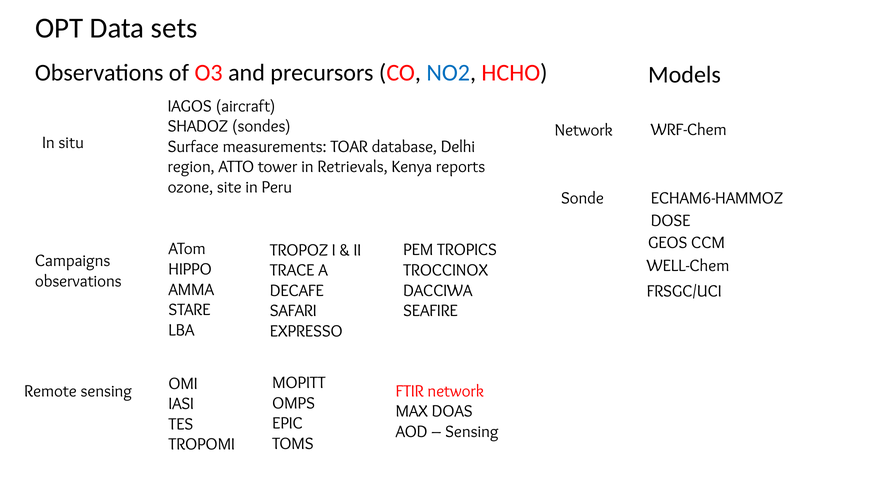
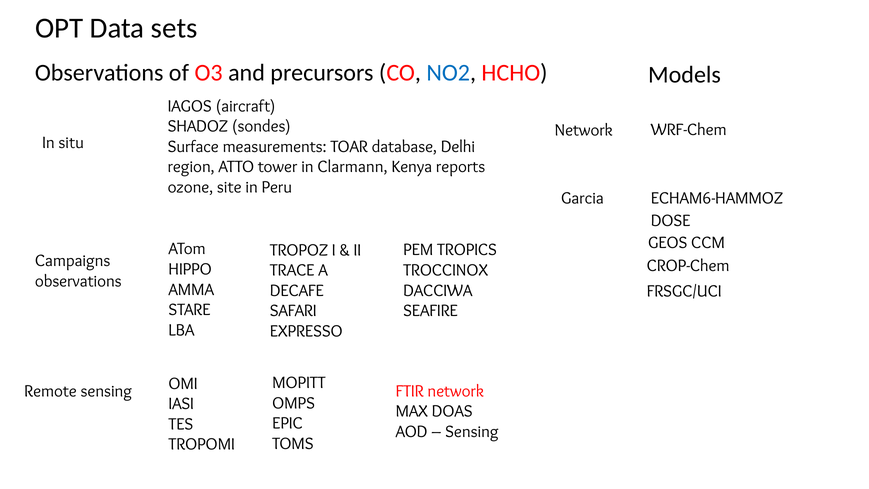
Retrievals: Retrievals -> Clarmann (353, 167)
Sonde: Sonde -> Garcia (582, 198)
WELL-Chem: WELL-Chem -> CROP-Chem (688, 266)
